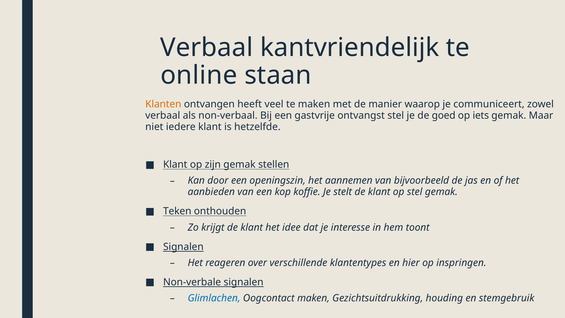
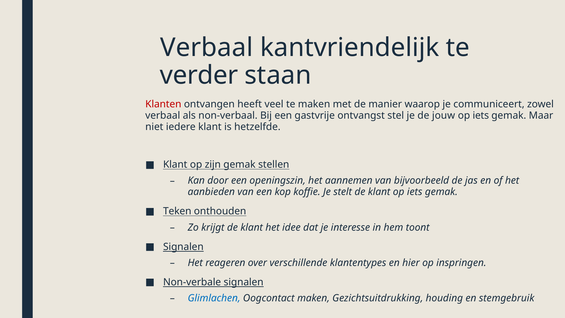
online: online -> verder (199, 75)
Klanten colour: orange -> red (163, 104)
goed: goed -> jouw (444, 116)
klant op stel: stel -> iets (415, 192)
